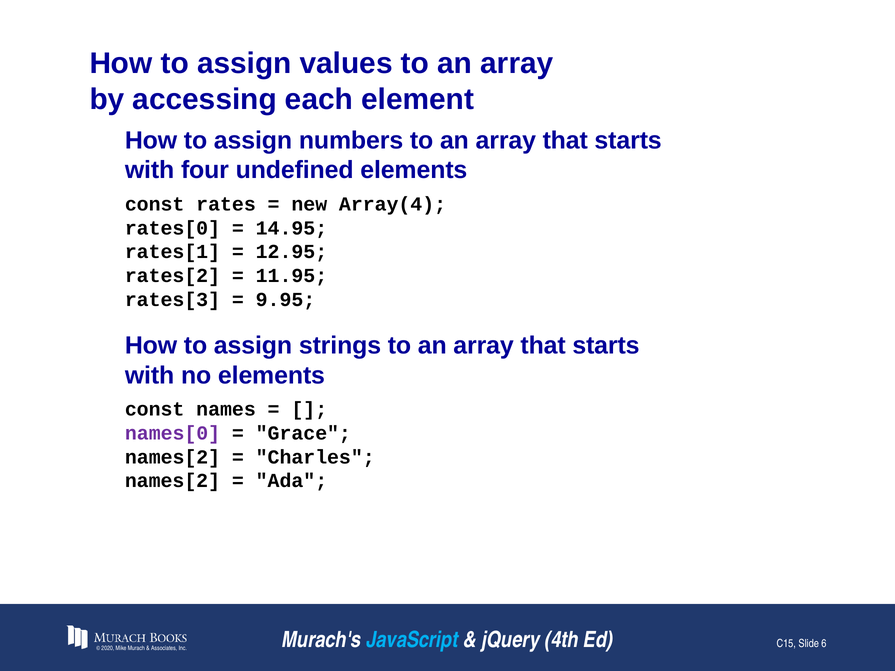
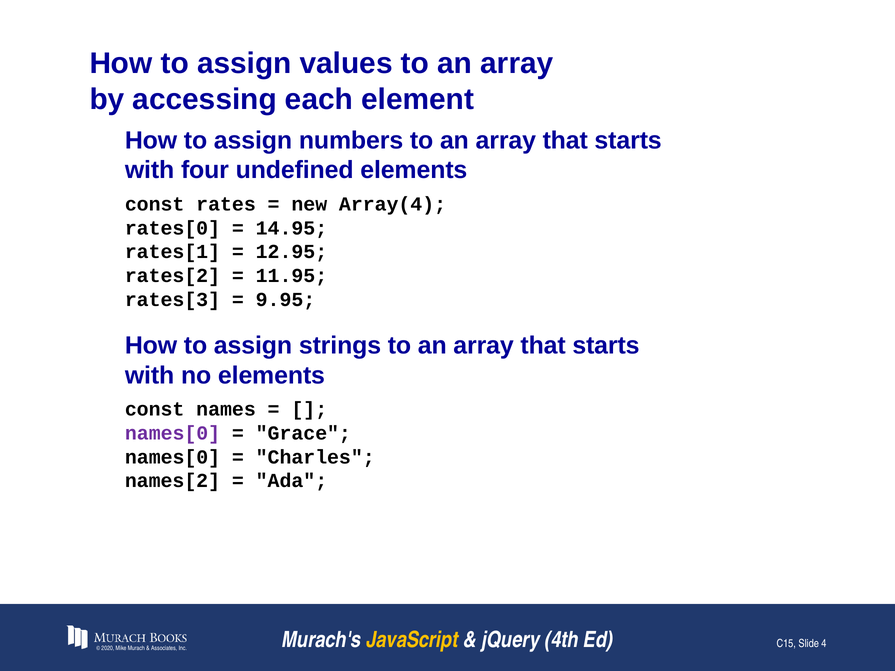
names[2: names[2 -> names[0 (173, 457)
JavaScript colour: light blue -> yellow (412, 640)
6: 6 -> 4 (824, 644)
